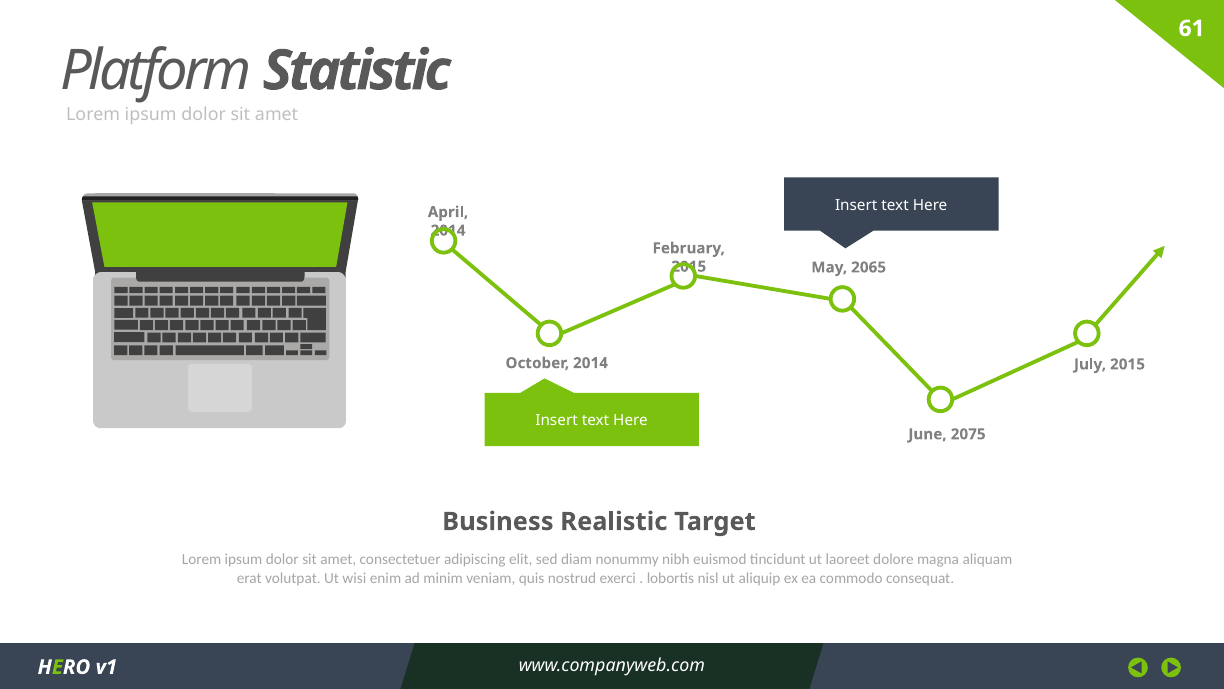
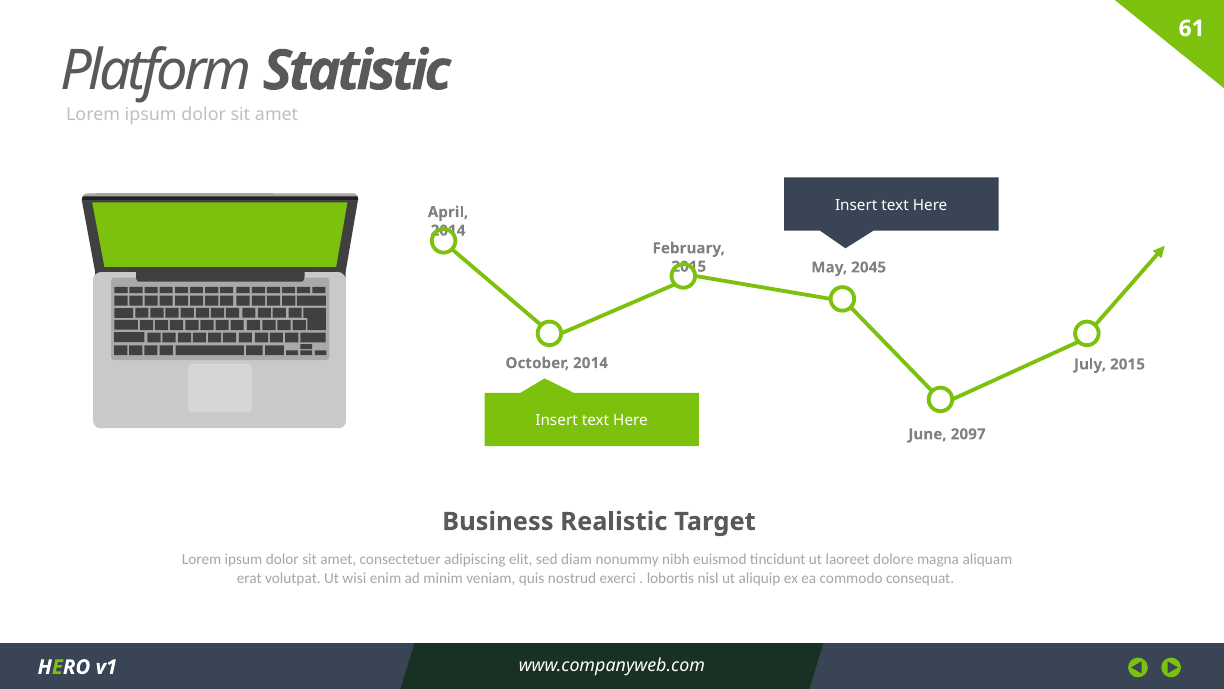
2065: 2065 -> 2045 (869, 267)
2075: 2075 -> 2097 (968, 434)
